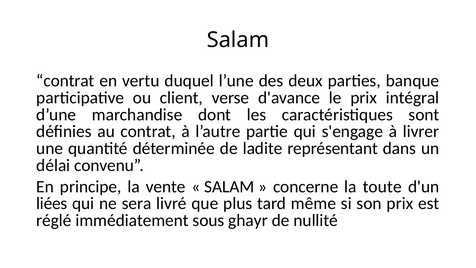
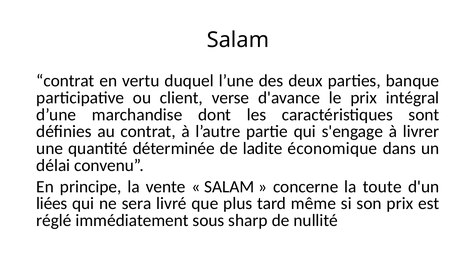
représentant: représentant -> économique (332, 148)
ghayr: ghayr -> sharp (248, 220)
